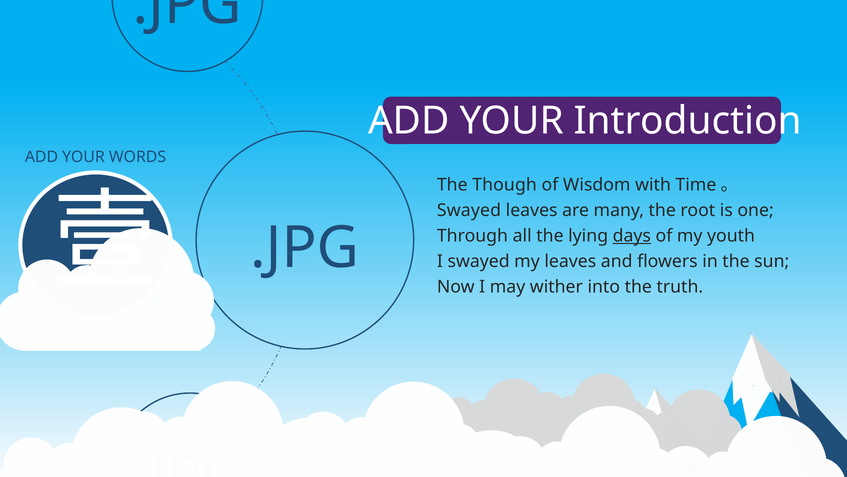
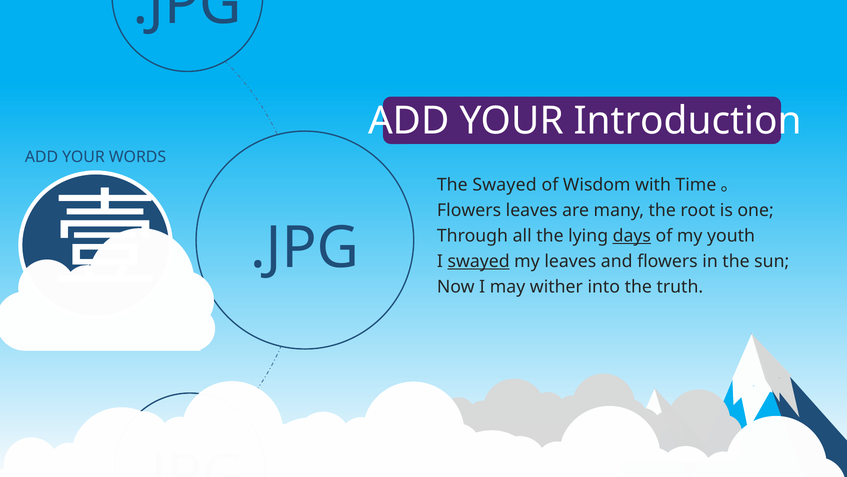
The Though: Though -> Swayed (505, 185)
Swayed: Swayed -> Flowers (469, 210)
swayed underline: none -> present (479, 261)
